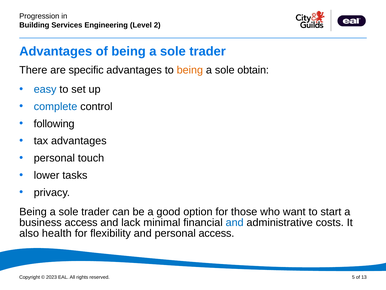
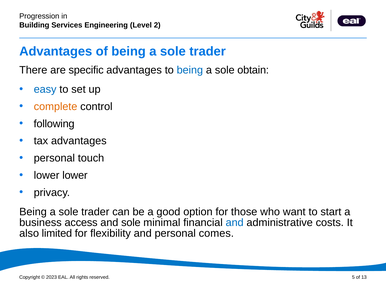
being colour: orange -> blue (190, 70)
complete colour: blue -> orange (56, 106)
lower tasks: tasks -> lower (75, 175)
and lack: lack -> sole (131, 222)
health: health -> limited (57, 233)
personal access: access -> comes (216, 233)
